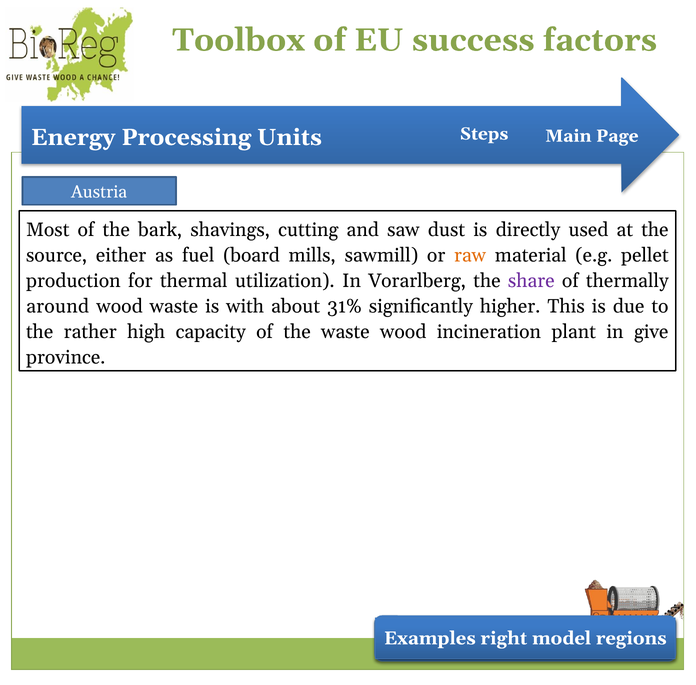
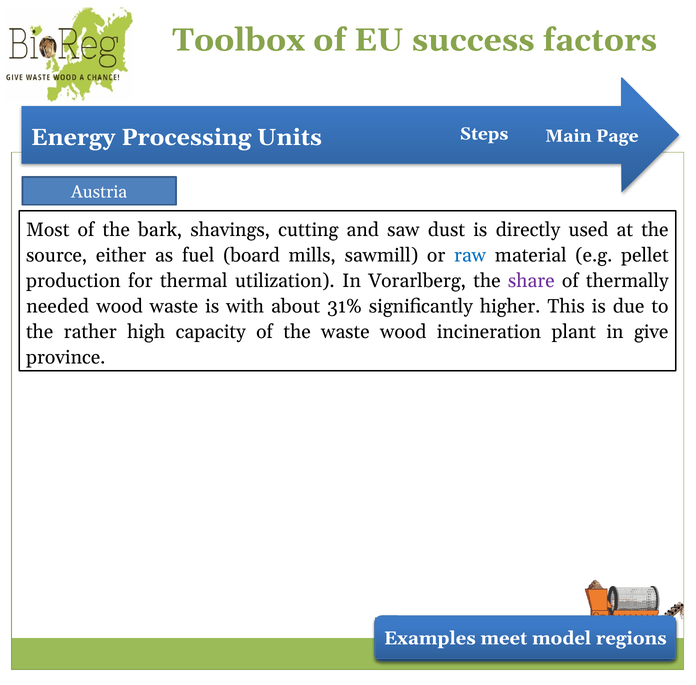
raw colour: orange -> blue (470, 255)
around: around -> needed (58, 306)
right: right -> meet (504, 638)
